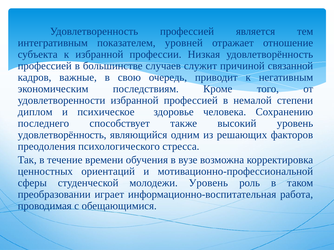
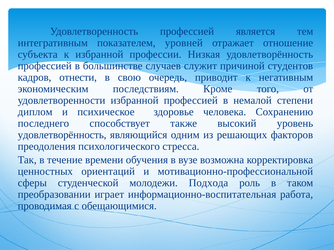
связанной: связанной -> студентов (290, 66)
важные: важные -> отнести (78, 78)
молодежи Уровень: Уровень -> Подхода (208, 183)
